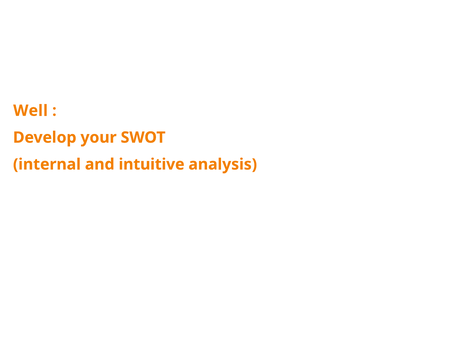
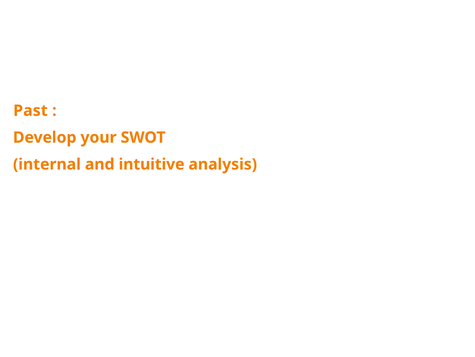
Well: Well -> Past (30, 110)
